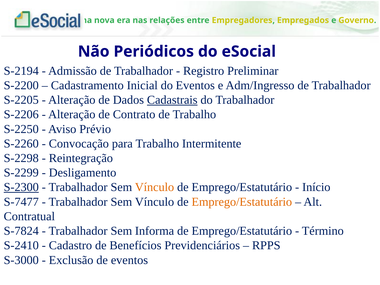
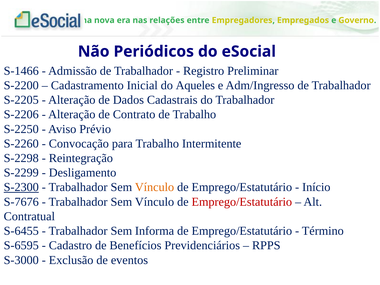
S-2194: S-2194 -> S-1466 (21, 71)
do Eventos: Eventos -> Aqueles (195, 85)
Cadastrais underline: present -> none (172, 100)
S-7477: S-7477 -> S-7676 (21, 202)
Emprego/Estatutário colour: orange -> red (242, 202)
S-7824: S-7824 -> S-6455 (21, 231)
S-2410: S-2410 -> S-6595 (21, 245)
